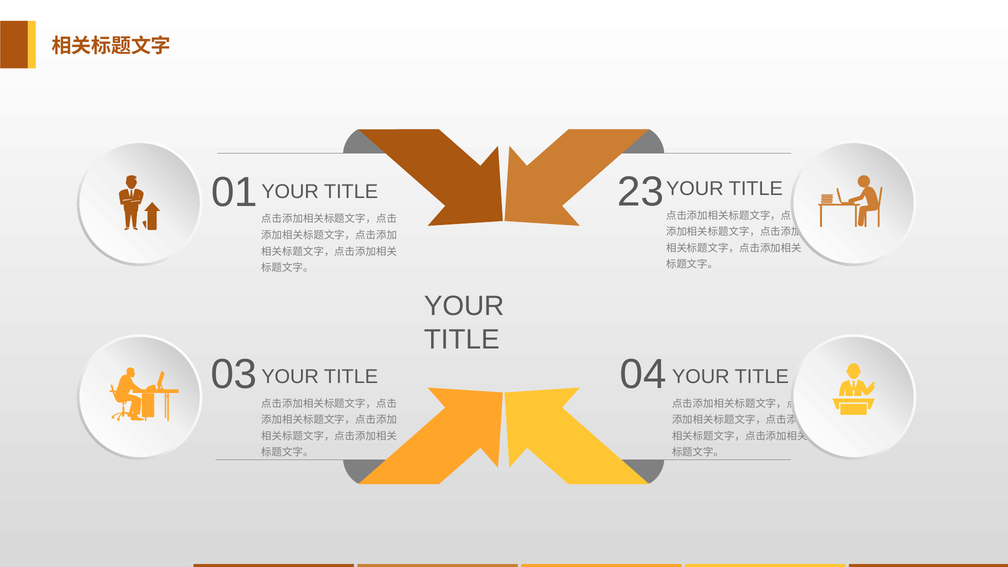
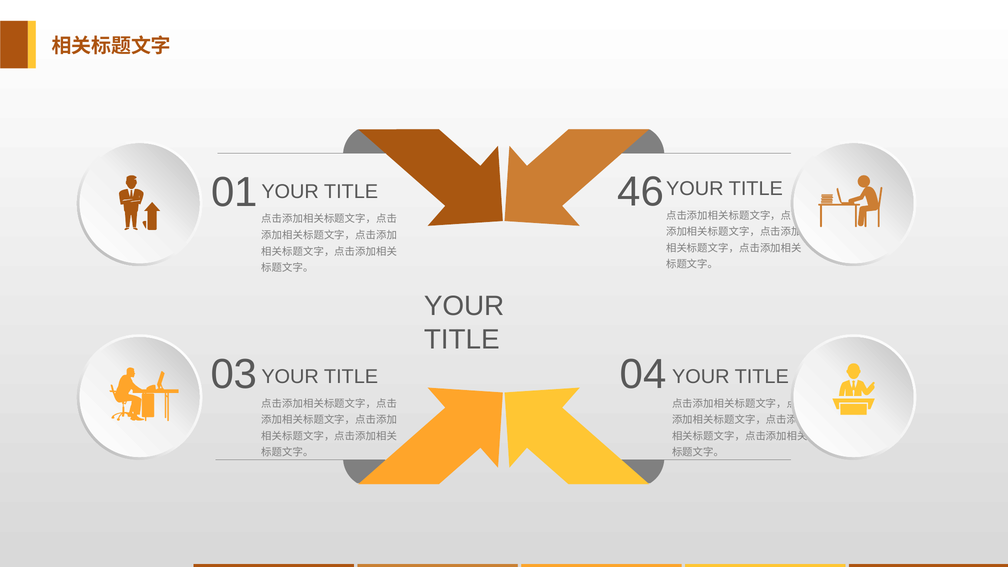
23: 23 -> 46 (641, 192)
